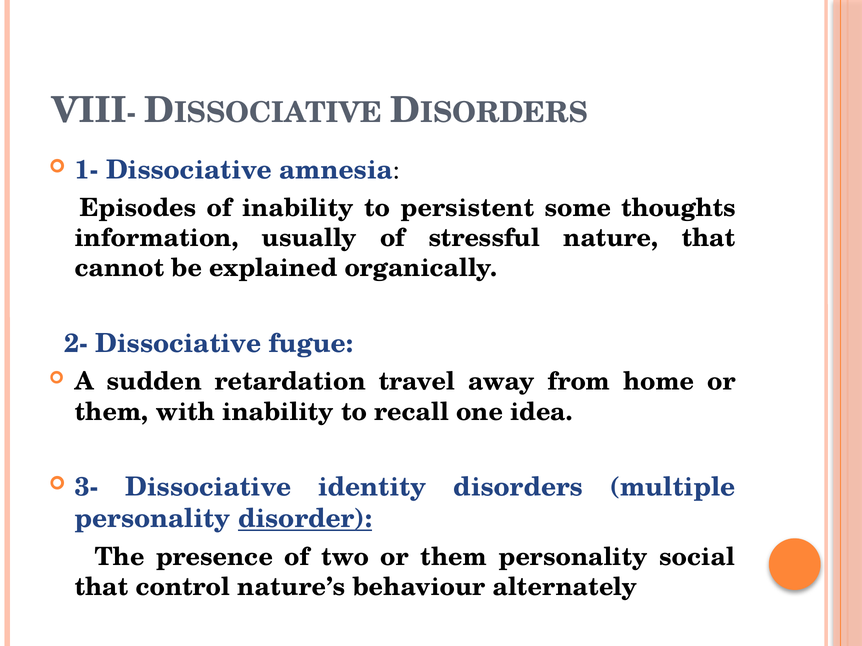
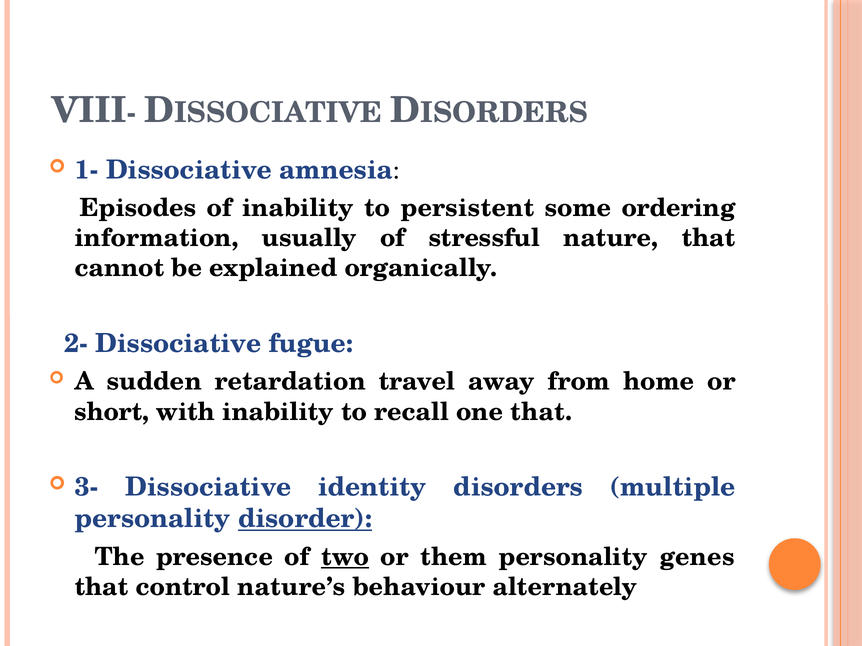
thoughts: thoughts -> ordering (679, 208)
them: them -> short (112, 412)
one idea: idea -> that (541, 412)
two underline: none -> present (345, 557)
social: social -> genes (697, 557)
